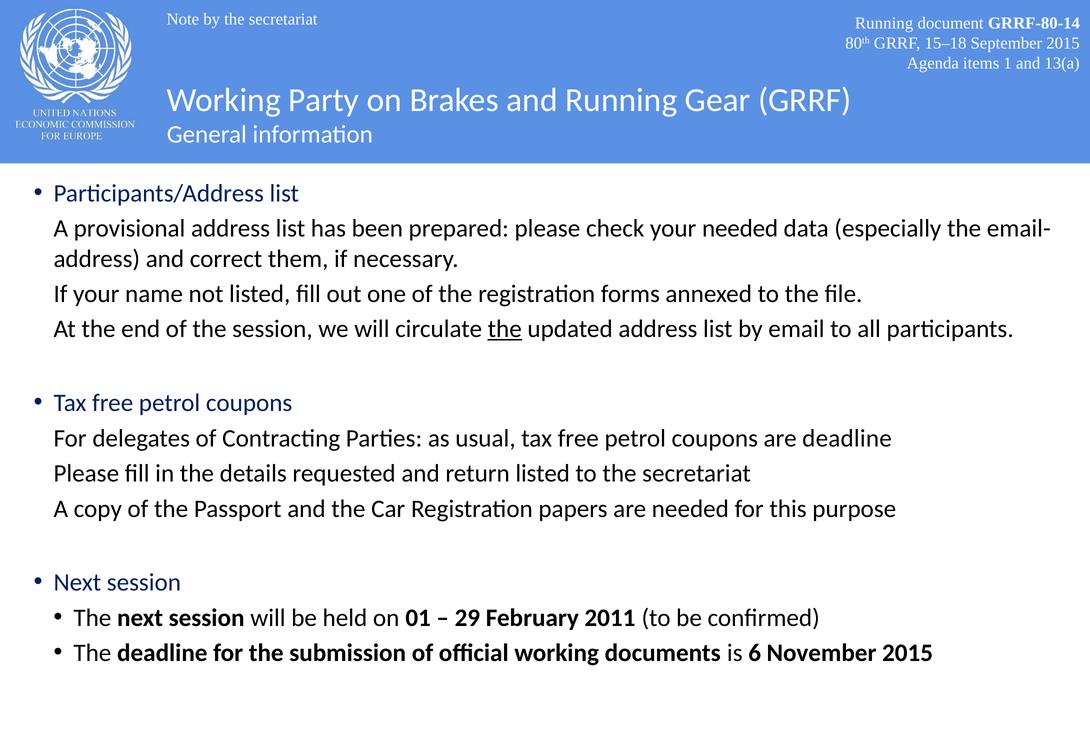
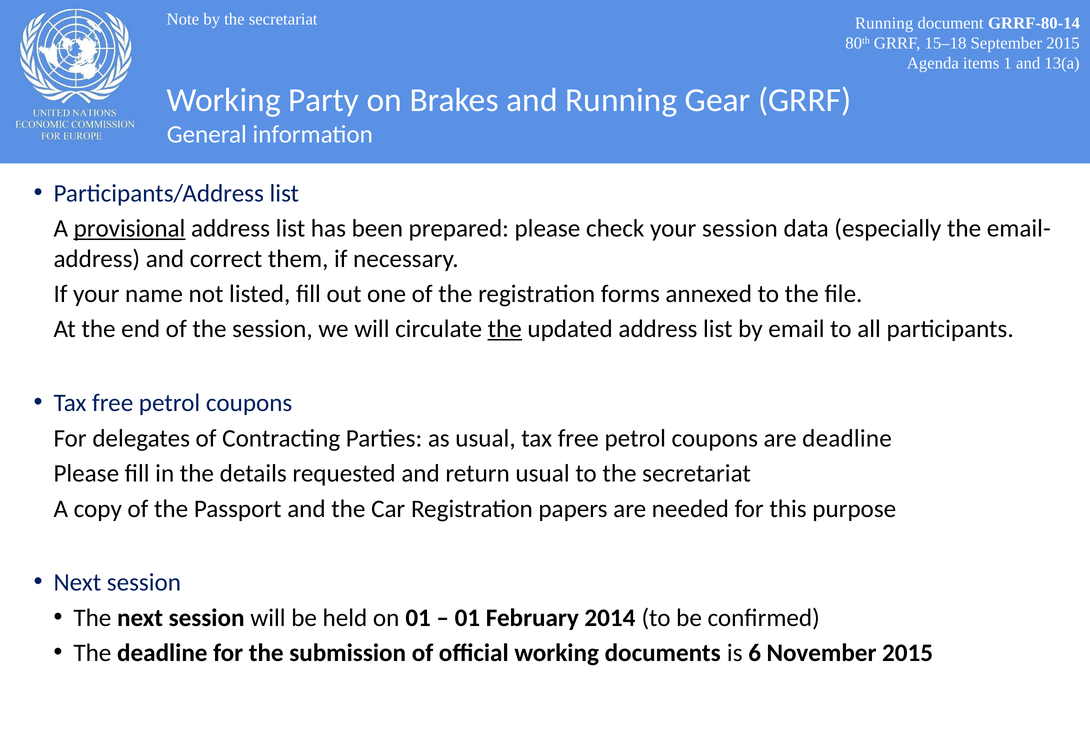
provisional underline: none -> present (129, 228)
your needed: needed -> session (740, 228)
return listed: listed -> usual (543, 473)
29: 29 -> 01 (467, 617)
2011: 2011 -> 2014 (610, 617)
